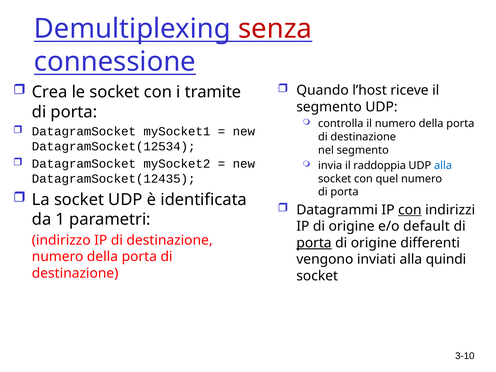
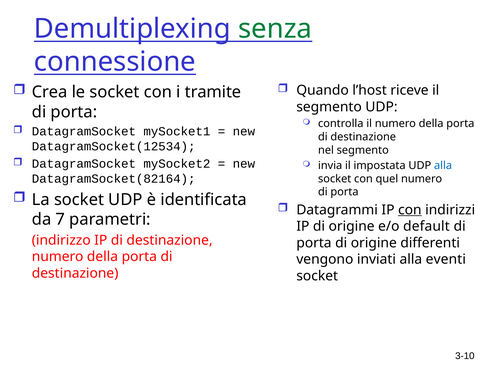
senza colour: red -> green (275, 29)
raddoppia: raddoppia -> impostata (380, 166)
DatagramSocket(12435: DatagramSocket(12435 -> DatagramSocket(82164 (114, 179)
1: 1 -> 7 (60, 219)
porta underline: present -> none (314, 243)
quindi: quindi -> eventi (446, 259)
